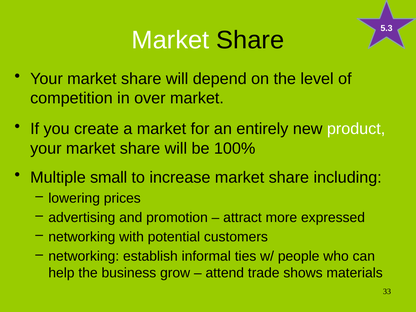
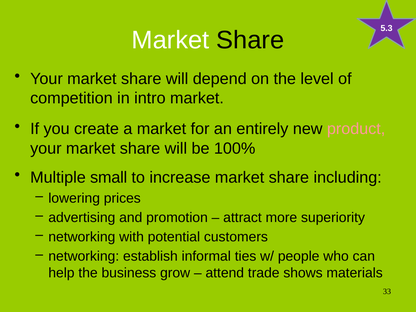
over: over -> intro (150, 98)
product colour: white -> pink (356, 129)
expressed: expressed -> superiority (333, 218)
